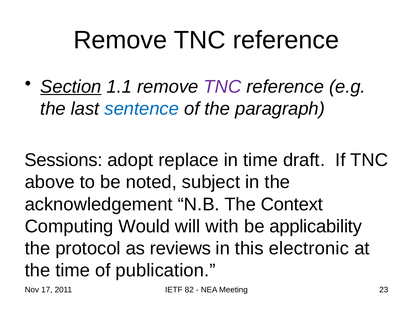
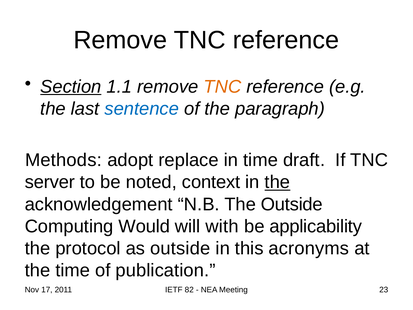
TNC colour: purple -> orange (222, 87)
Sessions: Sessions -> Methods (63, 160)
above: above -> server (50, 182)
subject: subject -> context (211, 182)
the underline: none -> present (277, 182)
The Context: Context -> Outside (292, 204)
as reviews: reviews -> outside (180, 248)
electronic: electronic -> acronyms (309, 248)
